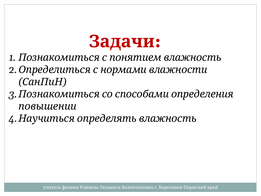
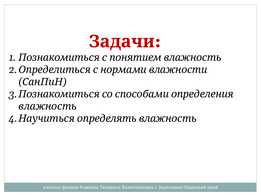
повышении: повышении -> влажность (48, 106)
